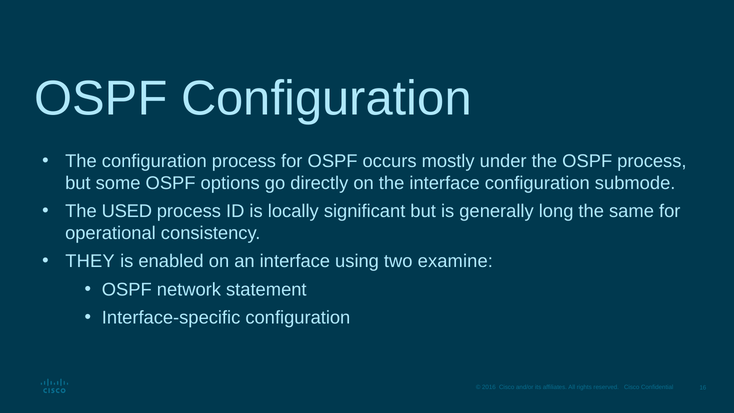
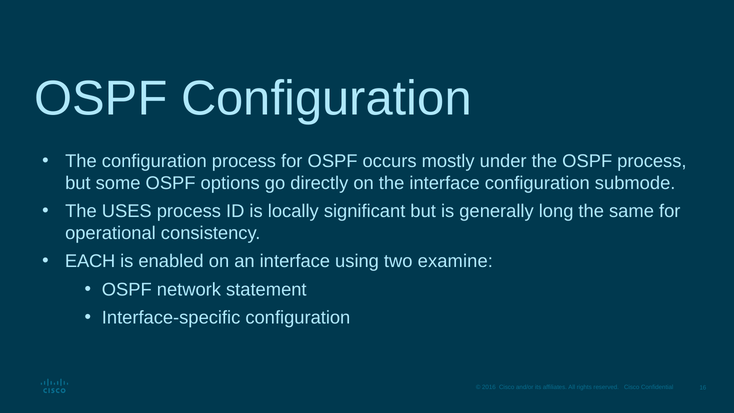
USED: USED -> USES (127, 211)
THEY: THEY -> EACH (90, 261)
